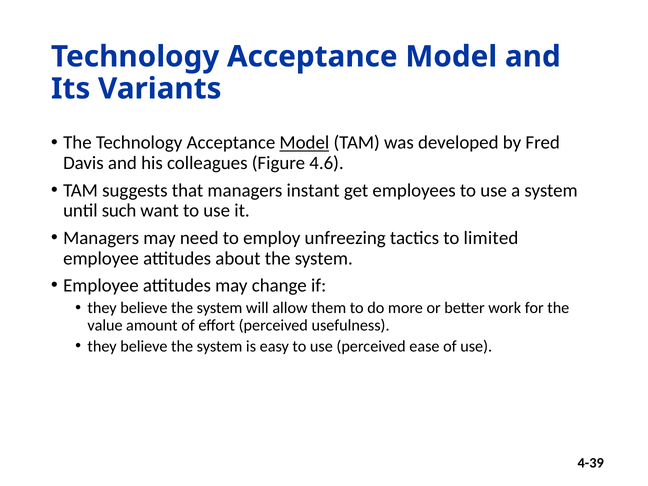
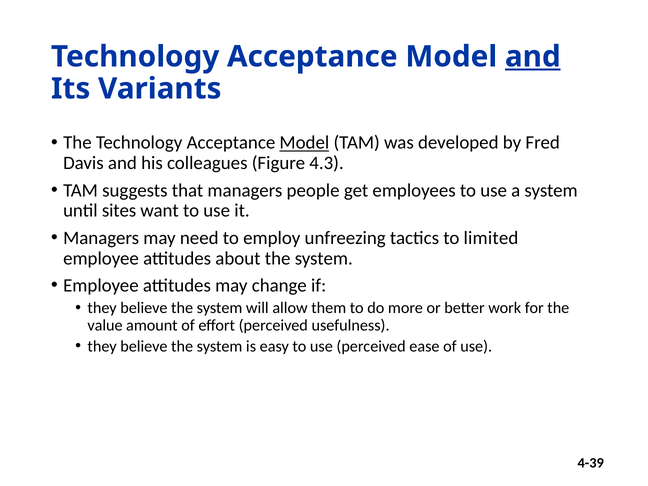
and underline: none -> present (533, 57)
4.6: 4.6 -> 4.3 (327, 163)
instant: instant -> people (313, 190)
such: such -> sites (119, 211)
